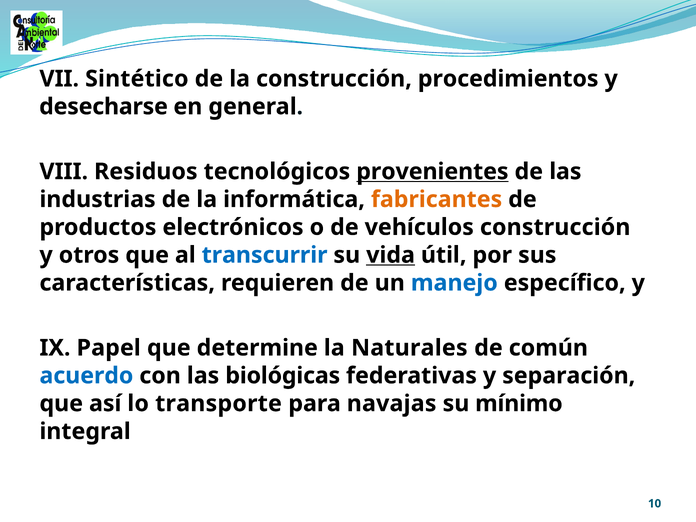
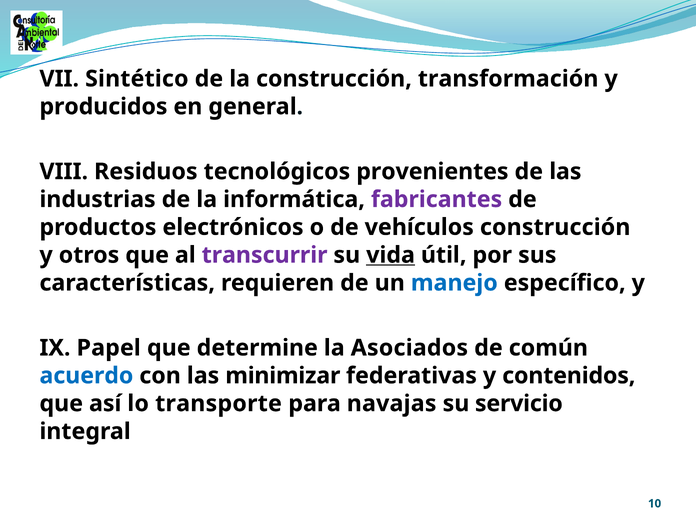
procedimientos: procedimientos -> transformación (508, 79)
desecharse: desecharse -> producidos (103, 107)
provenientes underline: present -> none (432, 172)
fabricantes colour: orange -> purple (437, 199)
transcurrir colour: blue -> purple (265, 255)
Naturales: Naturales -> Asociados (409, 348)
biológicas: biológicas -> minimizar (283, 376)
separación: separación -> contenidos (569, 376)
mínimo: mínimo -> servicio (519, 404)
